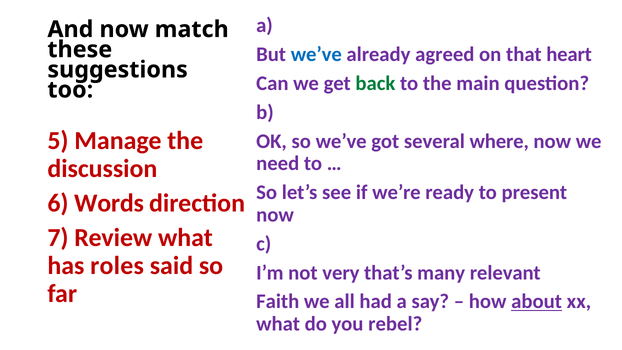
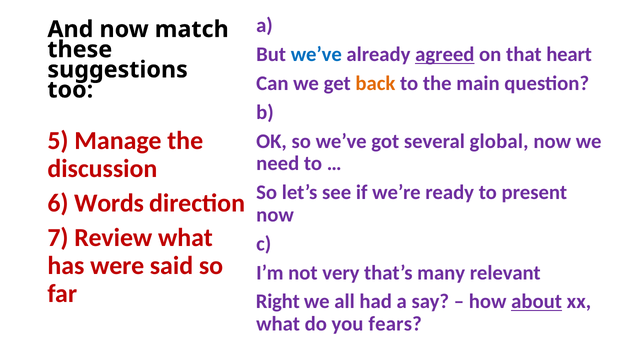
agreed underline: none -> present (445, 54)
back colour: green -> orange (375, 83)
where: where -> global (499, 141)
roles: roles -> were (117, 265)
Faith: Faith -> Right (278, 302)
rebel: rebel -> fears (395, 324)
